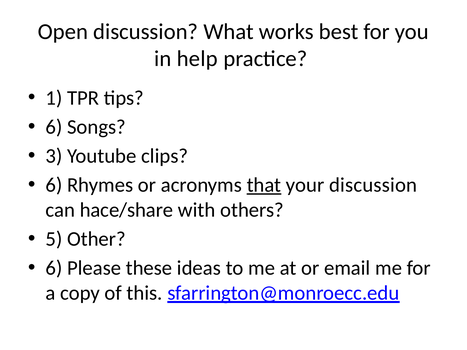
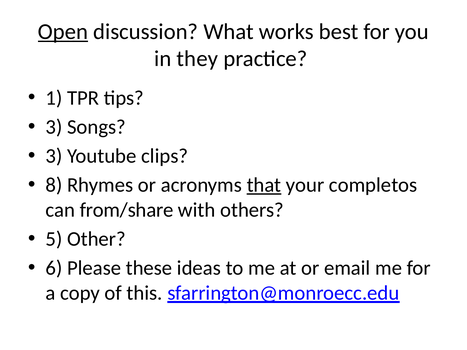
Open underline: none -> present (63, 32)
help: help -> they (197, 59)
6: 6 -> 3 (54, 127)
6: 6 -> 8 (54, 185)
your discussion: discussion -> completos (373, 185)
hace/share: hace/share -> from/share (127, 210)
